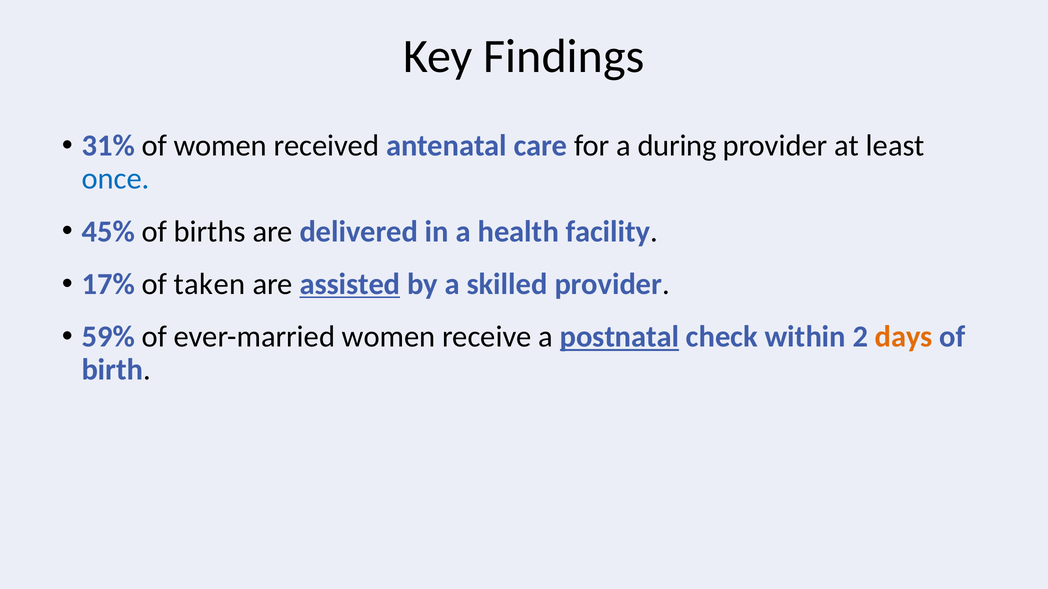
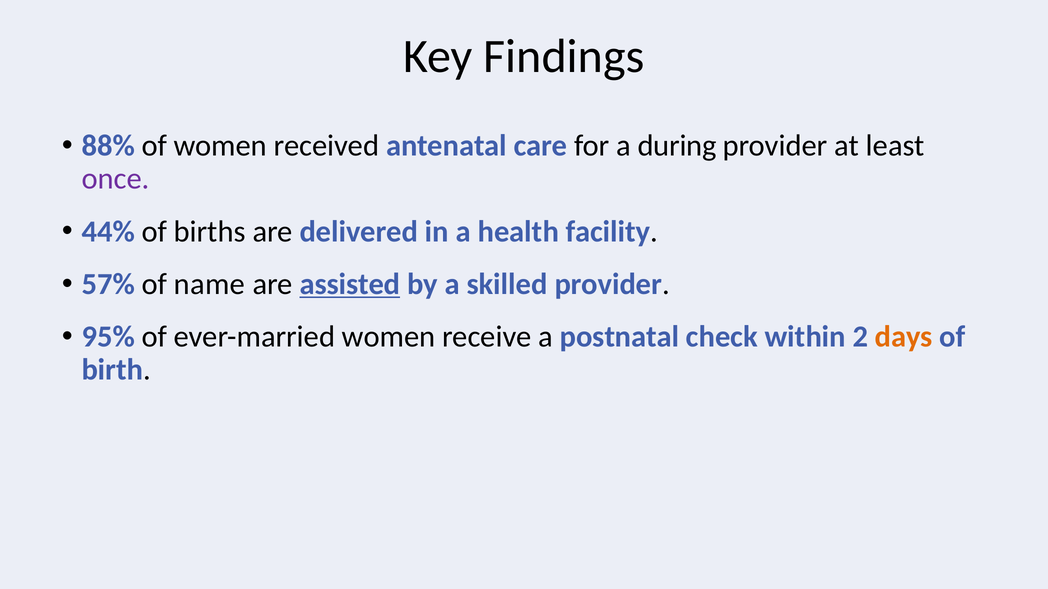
31%: 31% -> 88% (108, 146)
once colour: blue -> purple (116, 179)
45%: 45% -> 44% (108, 232)
17%: 17% -> 57% (108, 284)
taken: taken -> name (210, 284)
59%: 59% -> 95% (108, 337)
postnatal underline: present -> none (620, 337)
